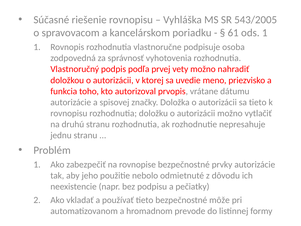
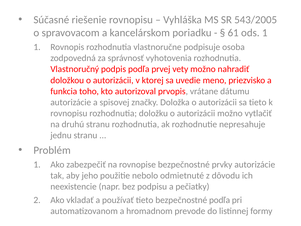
bezpečnostné môže: môže -> podľa (220, 200)
